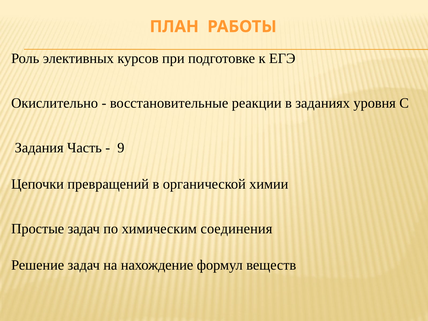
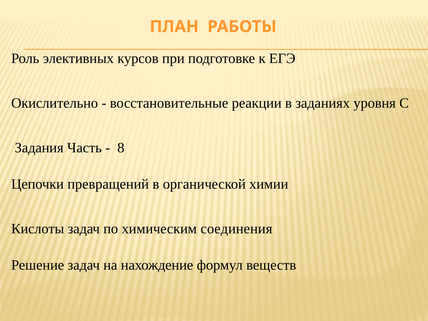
9: 9 -> 8 (121, 148)
Простые: Простые -> Кислоты (38, 229)
